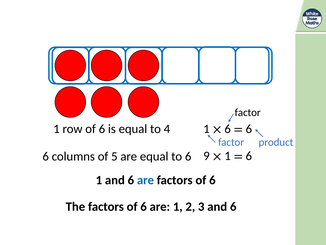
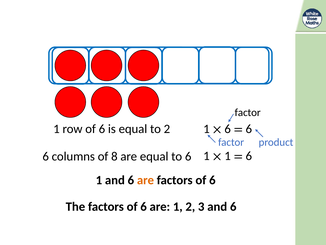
to 4: 4 -> 2 (167, 129)
5: 5 -> 8 (114, 156)
to 6 9: 9 -> 1 (206, 156)
are colour: blue -> orange (145, 180)
